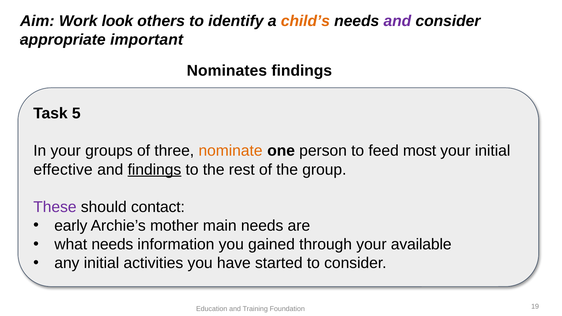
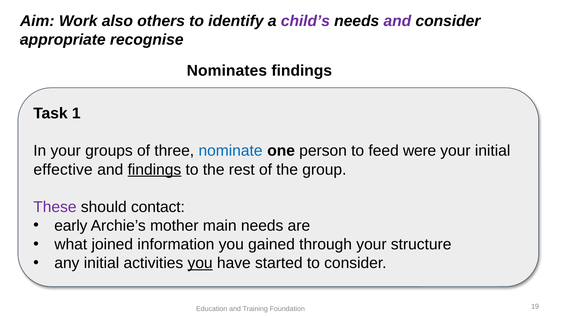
look: look -> also (117, 21)
child’s colour: orange -> purple (305, 21)
important: important -> recognise (147, 40)
5: 5 -> 1 (76, 113)
nominate colour: orange -> blue (230, 151)
most: most -> were (420, 151)
what needs: needs -> joined (112, 244)
available: available -> structure (421, 244)
you underline: none -> present (200, 263)
